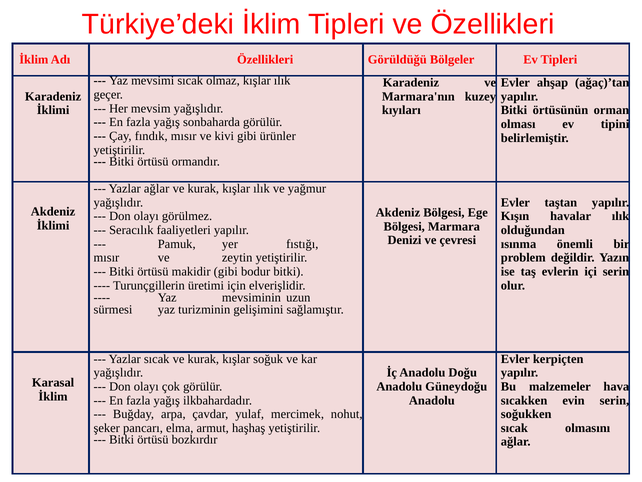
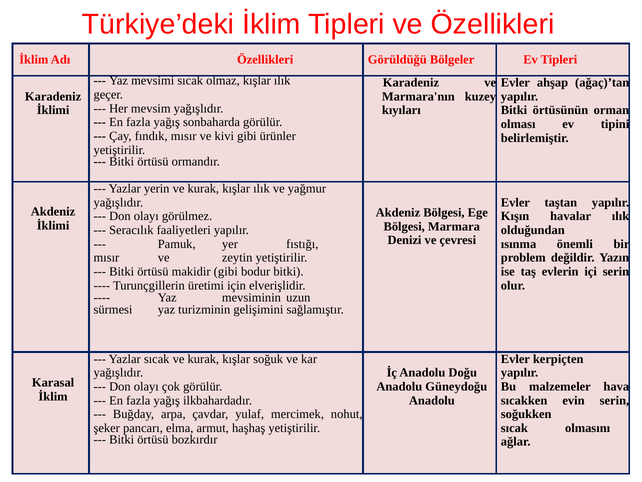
Yazlar ağlar: ağlar -> yerin (157, 189)
